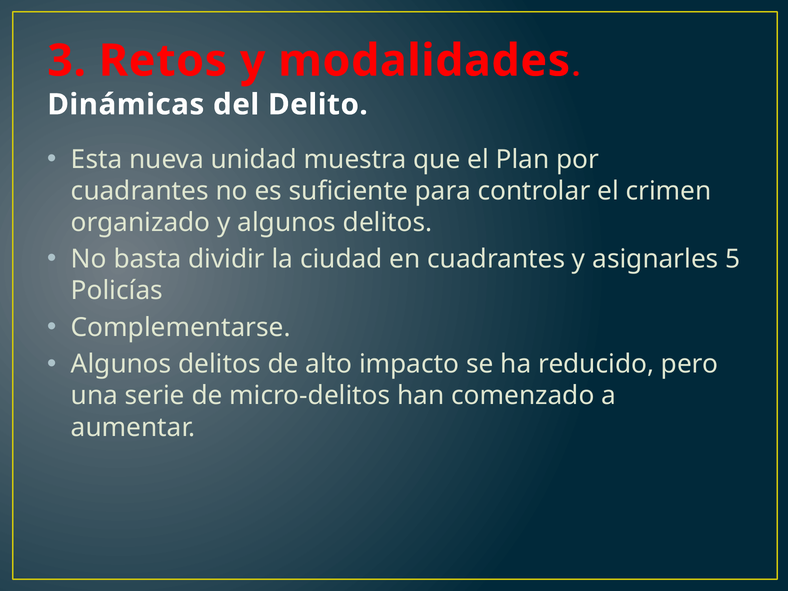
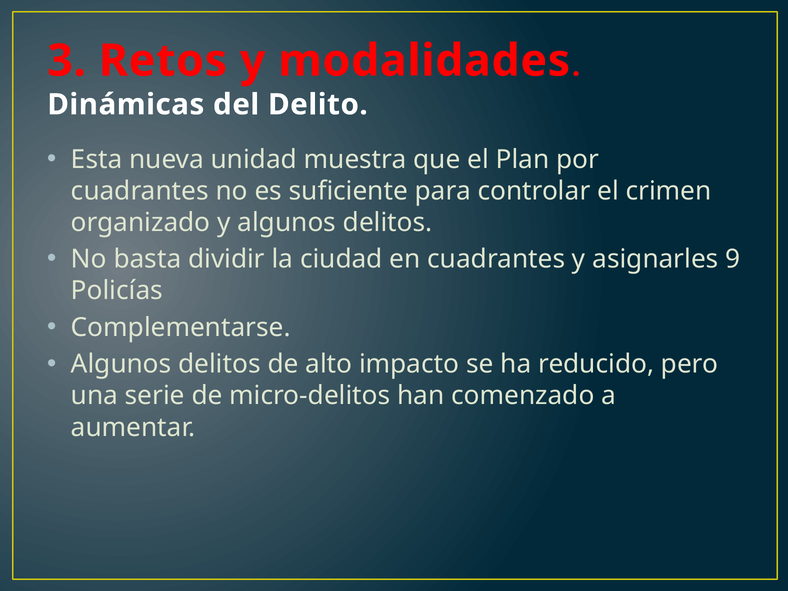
5: 5 -> 9 (733, 259)
